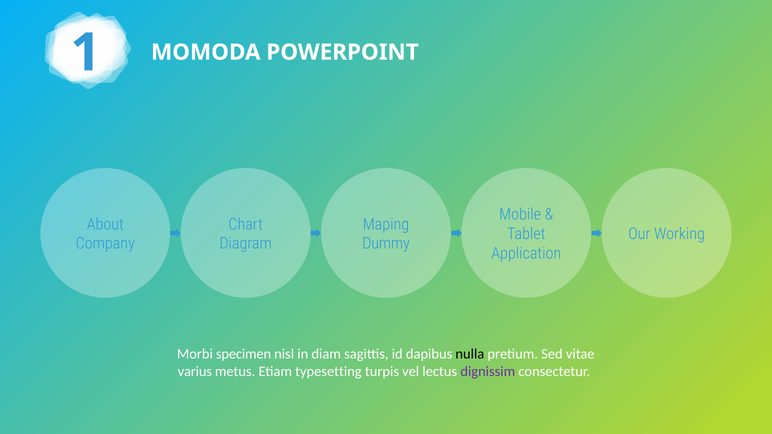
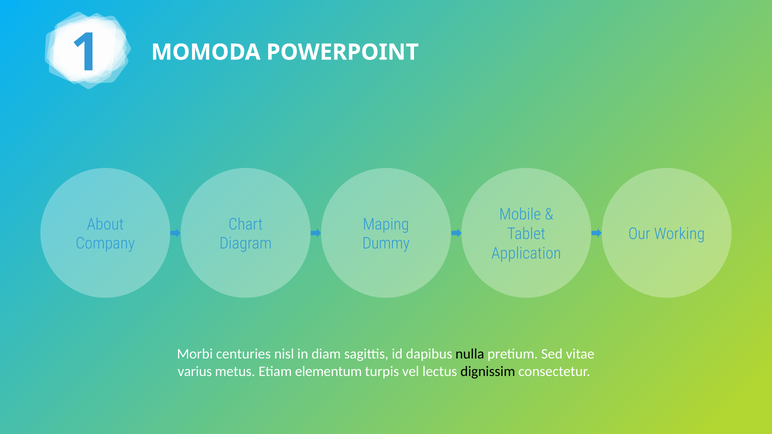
specimen: specimen -> centuries (243, 354)
typesetting: typesetting -> elementum (328, 372)
dignissim colour: purple -> black (488, 372)
